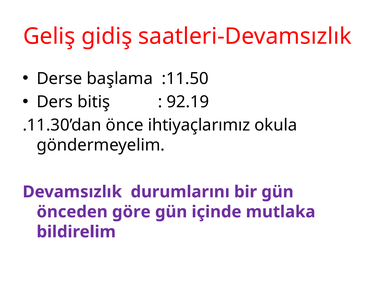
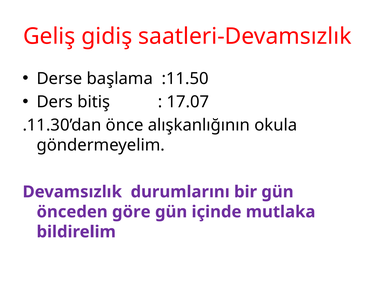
92.19: 92.19 -> 17.07 (188, 102)
ihtiyaçlarımız: ihtiyaçlarımız -> alışkanlığının (199, 125)
